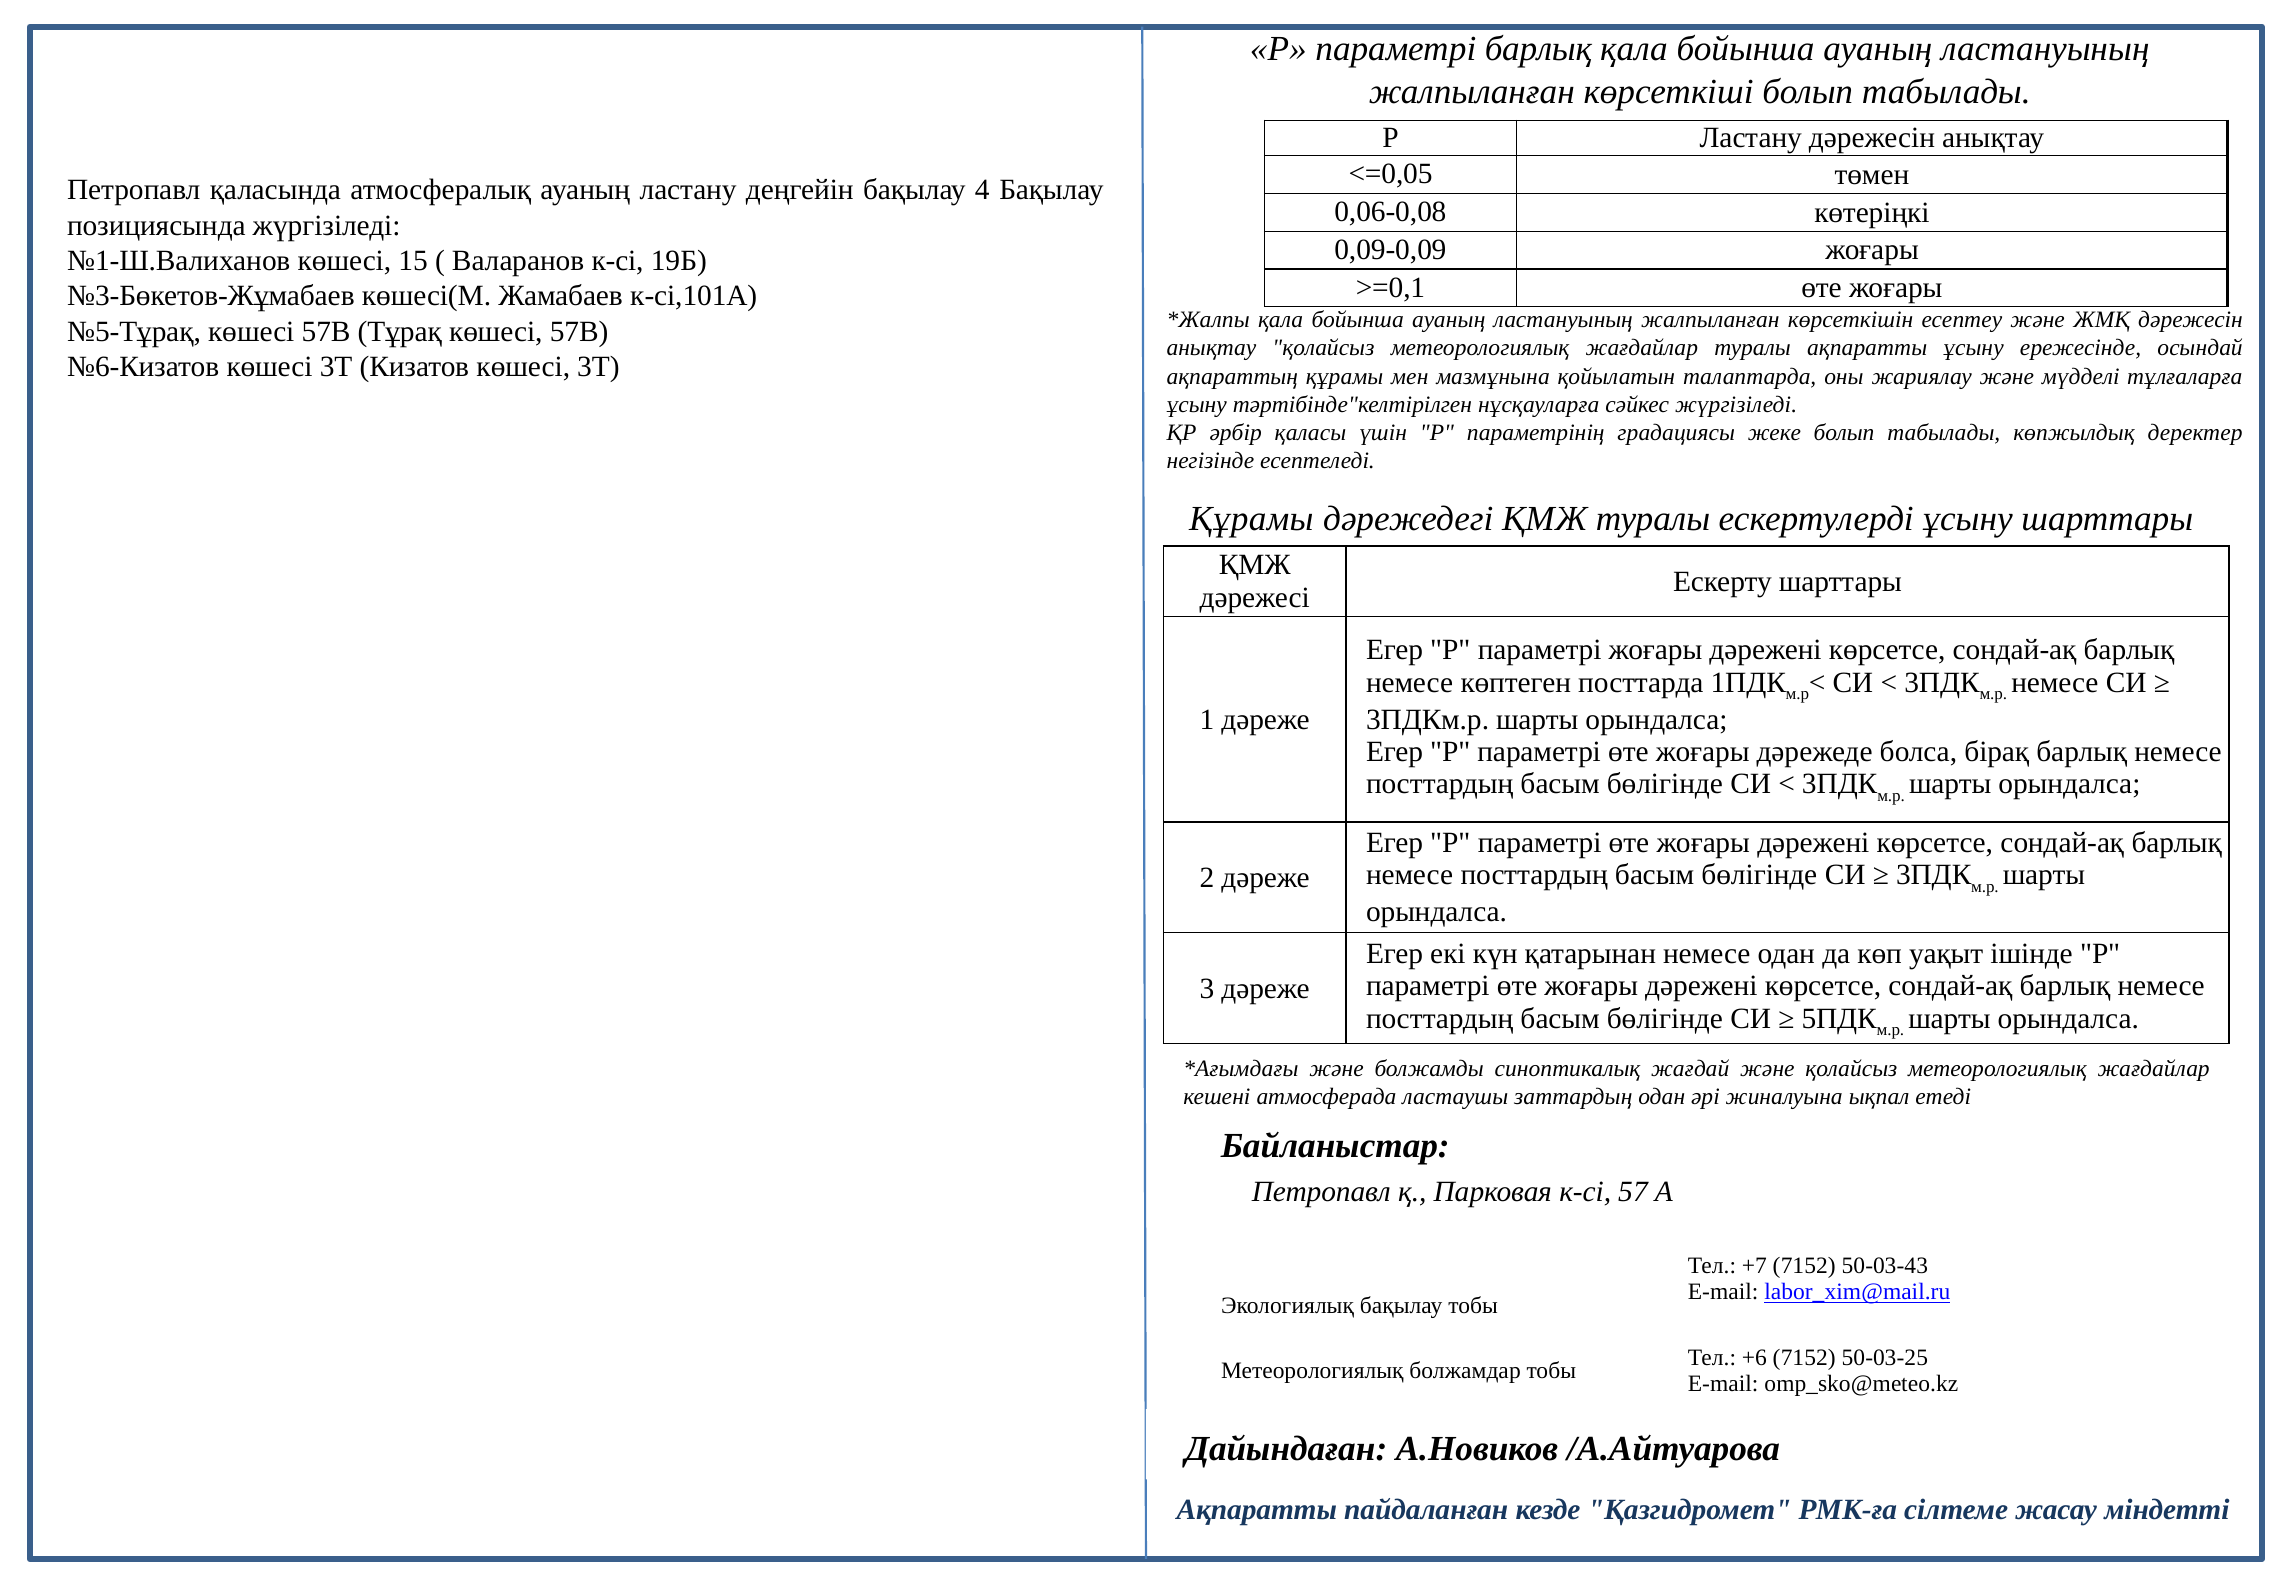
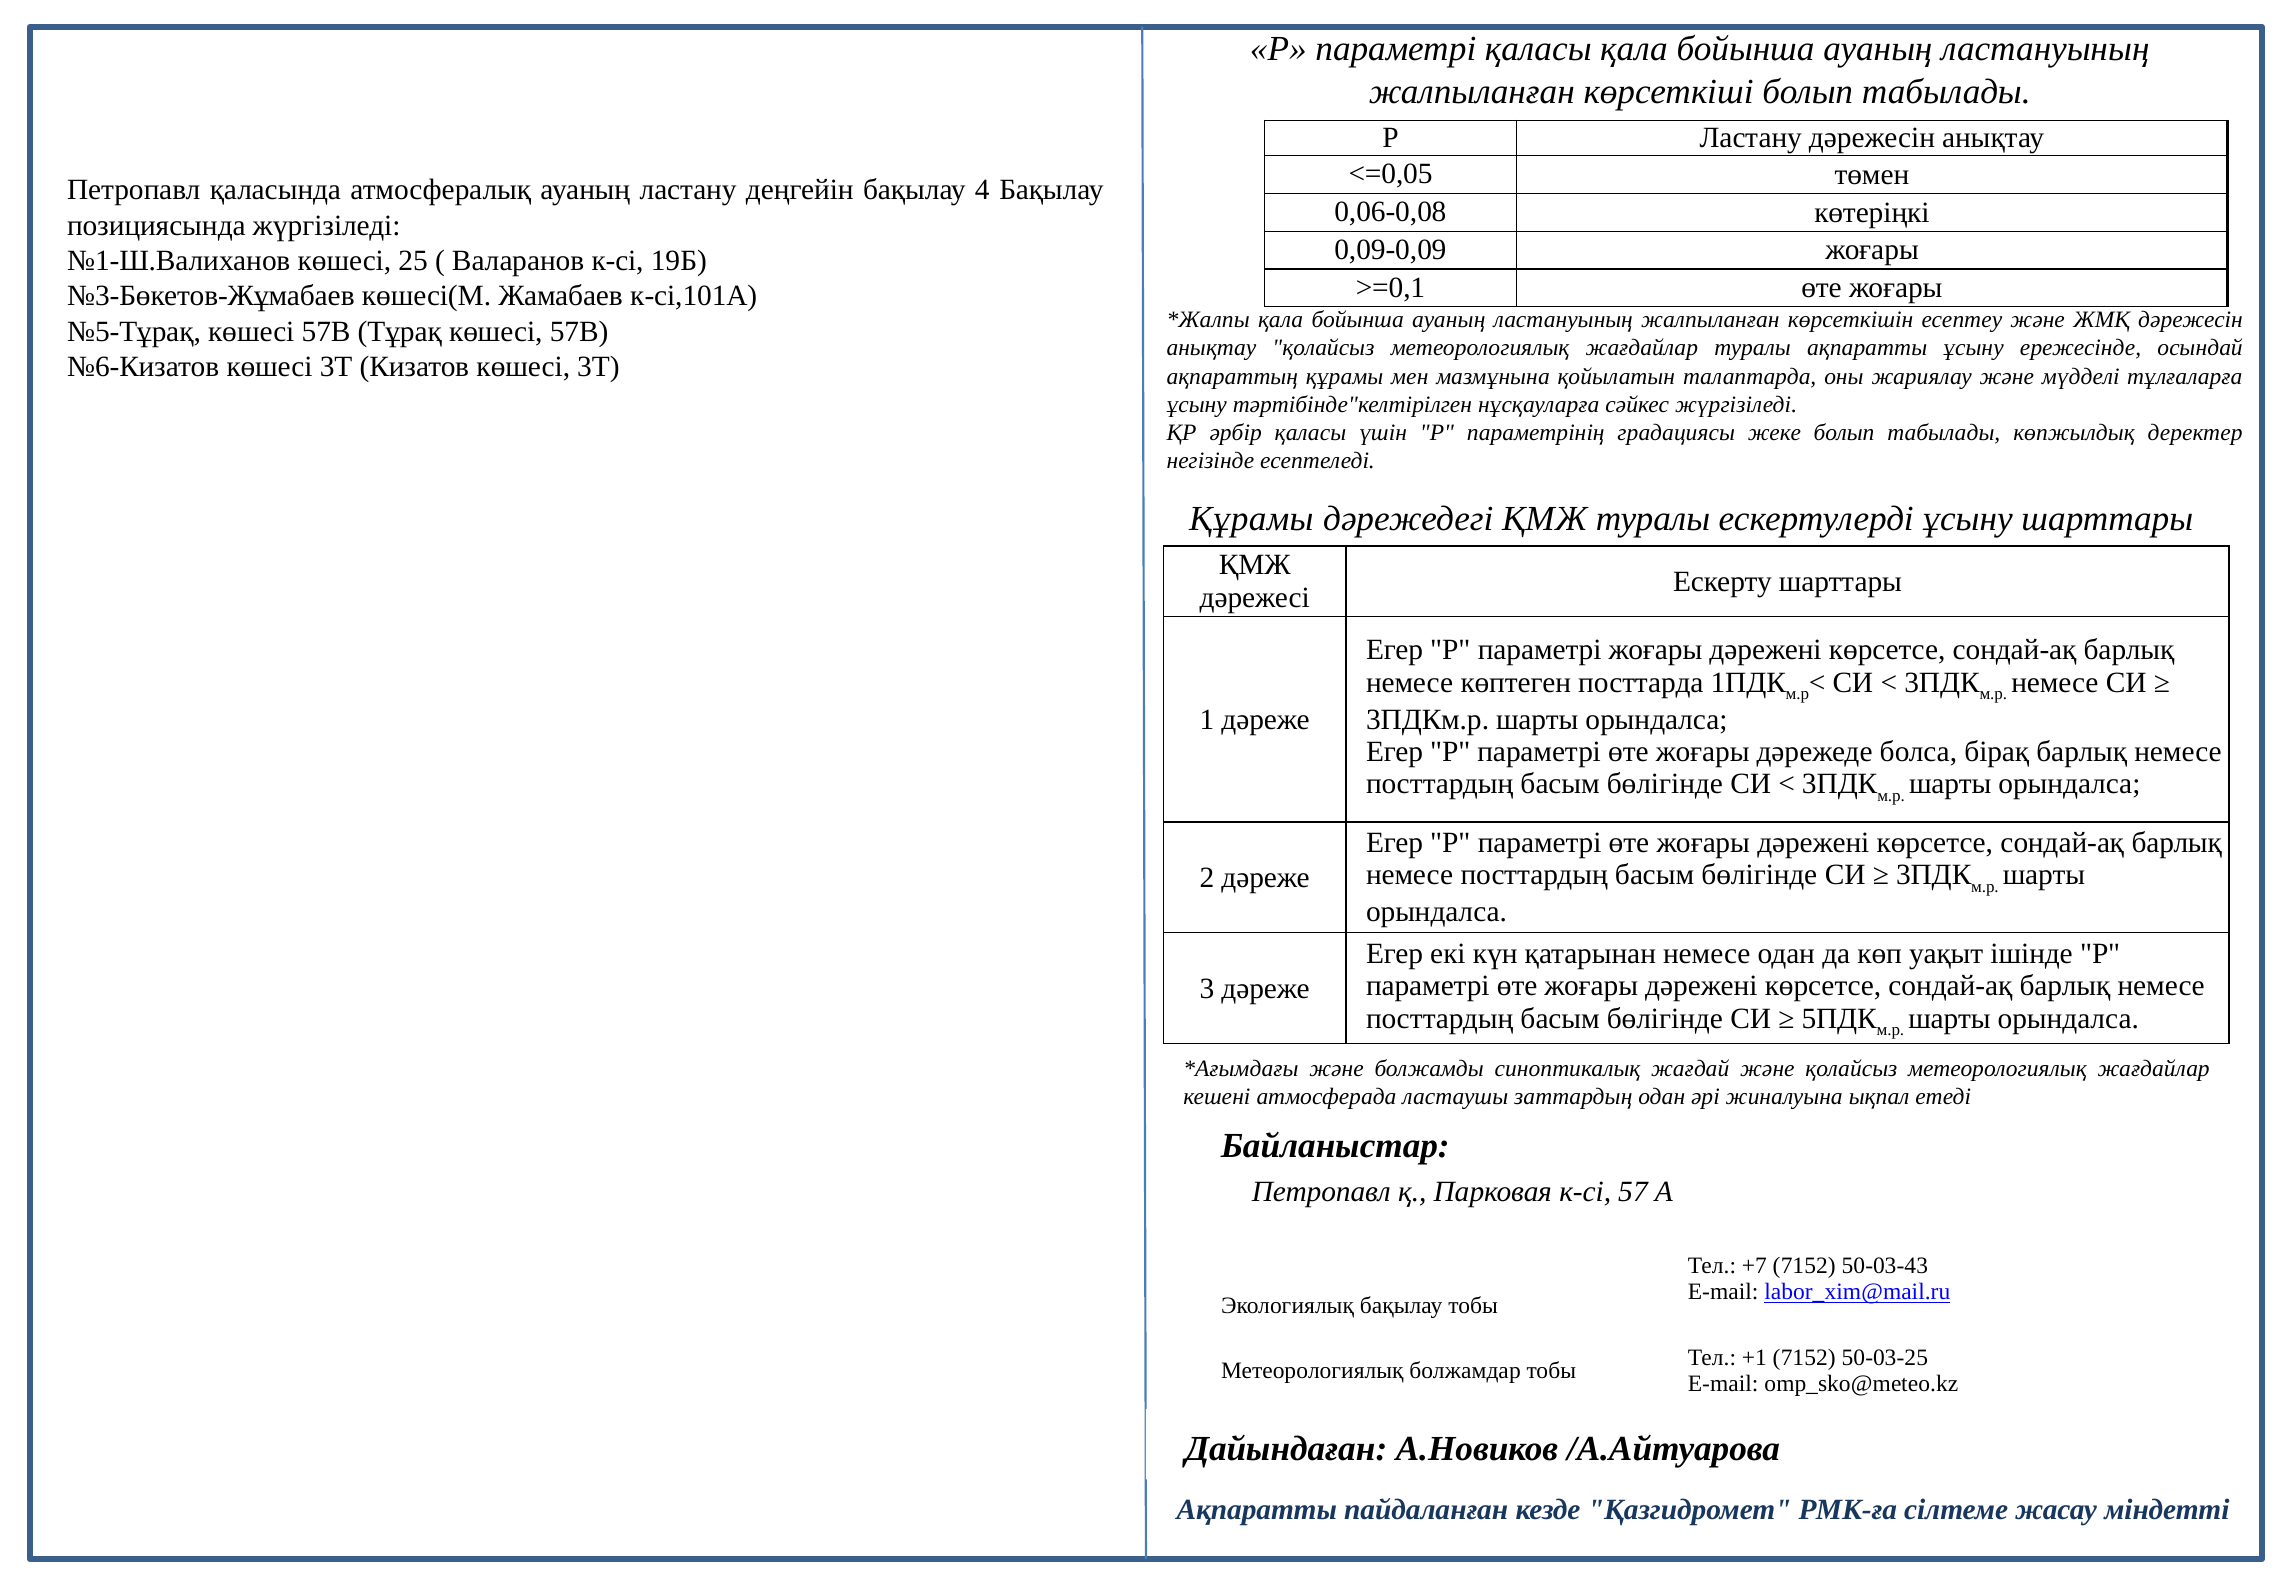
параметрі барлық: барлық -> қаласы (1538, 49)
15: 15 -> 25 (413, 261)
+6: +6 -> +1 (1754, 1358)
